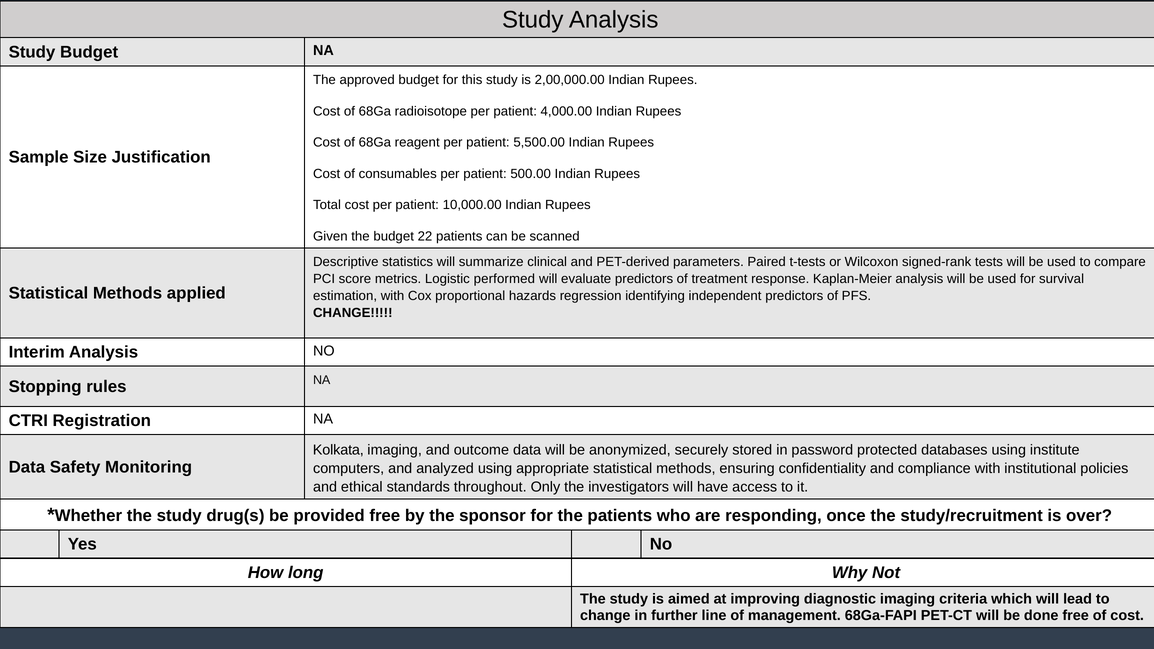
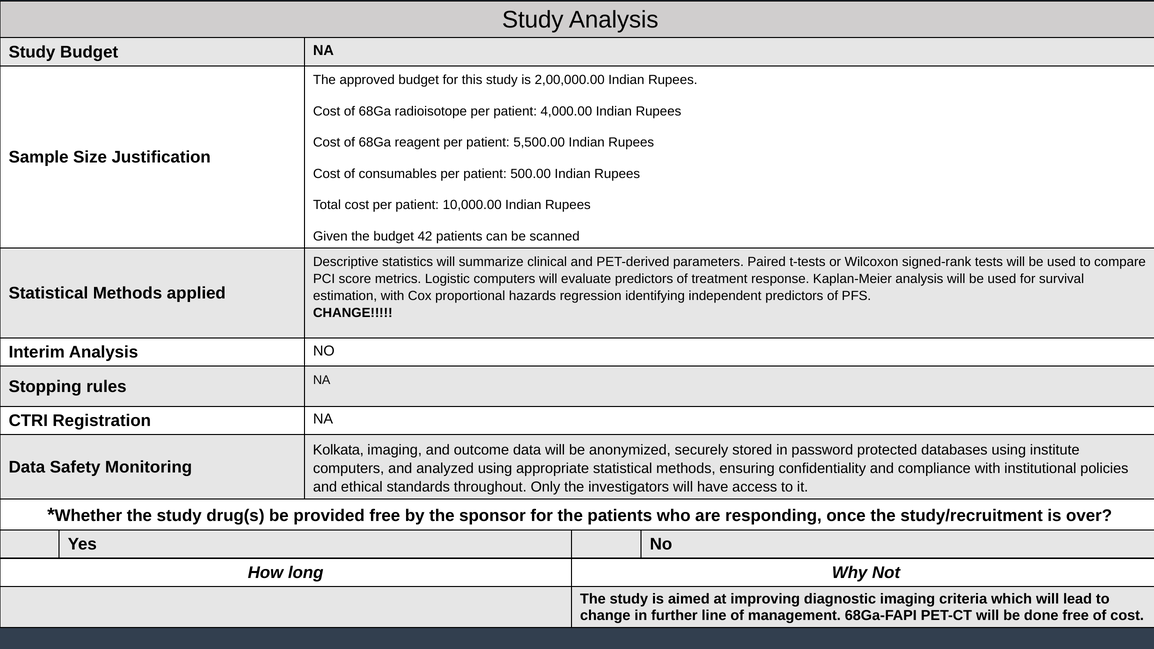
22: 22 -> 42 (425, 236)
Logistic performed: performed -> computers (504, 279)
